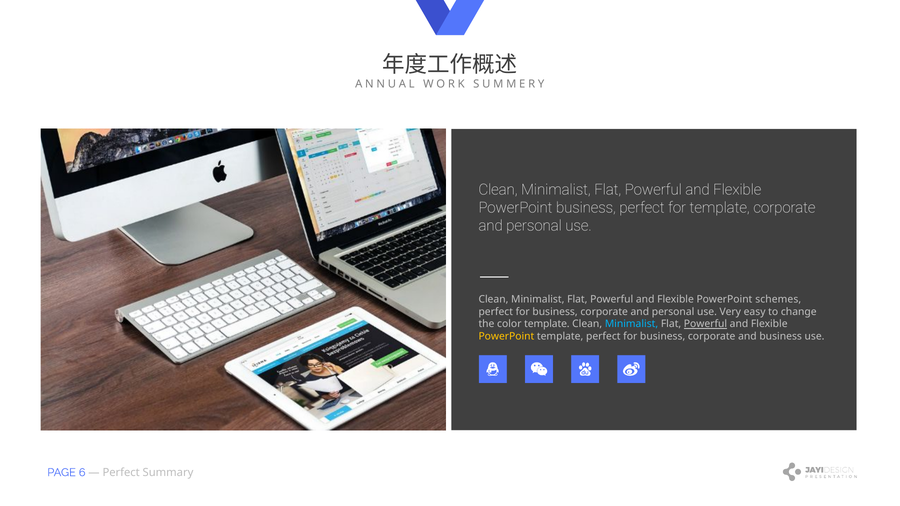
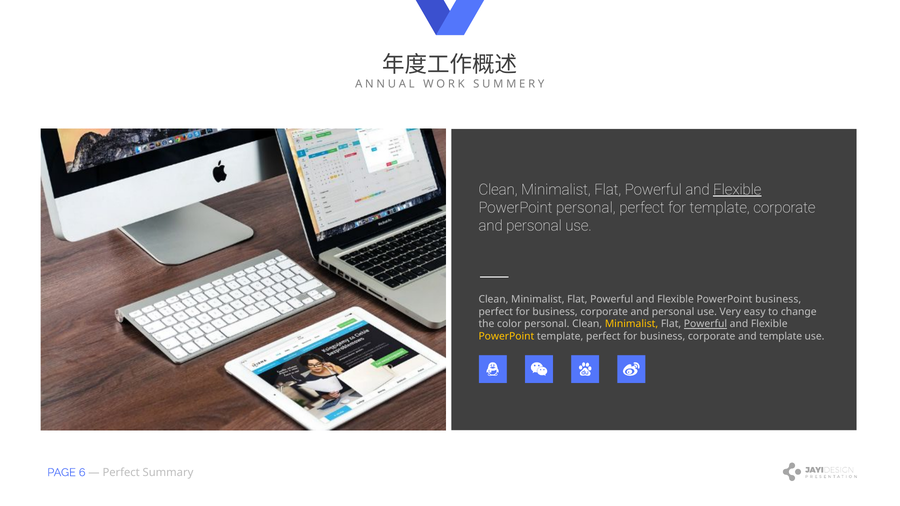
Flexible underline: none -> present (737, 190)
PowerPoint business: business -> personal (586, 208)
PowerPoint schemes: schemes -> business (778, 299)
color template: template -> personal (547, 324)
Minimalist colour: light blue -> yellow (632, 324)
and business: business -> template (781, 337)
